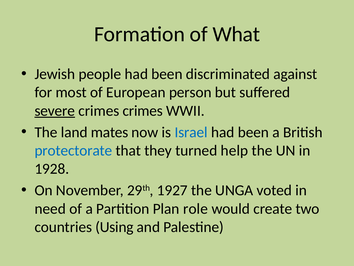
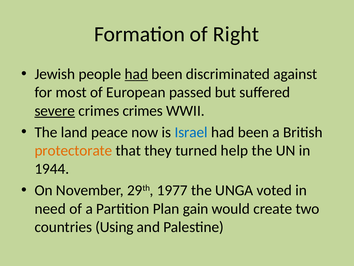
What: What -> Right (236, 34)
had underline: none -> present (136, 74)
person: person -> passed (190, 92)
mates: mates -> peace (110, 132)
protectorate colour: blue -> orange (73, 150)
1928: 1928 -> 1944 (52, 169)
1927: 1927 -> 1977 (172, 190)
role: role -> gain (196, 208)
